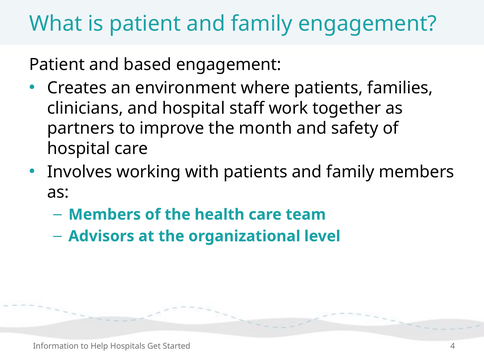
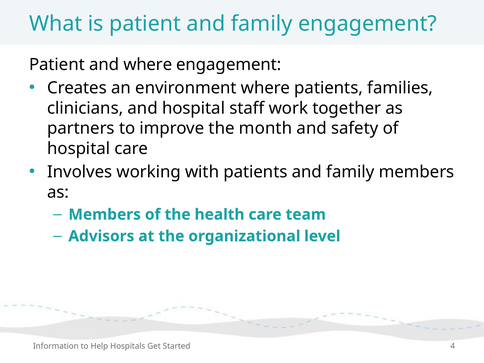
and based: based -> where (148, 65)
